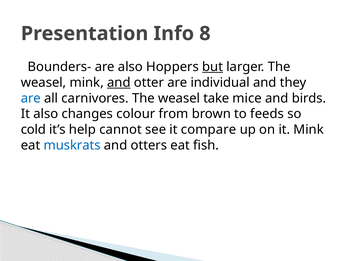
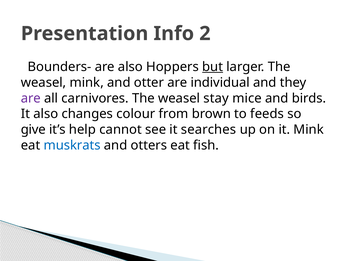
8: 8 -> 2 (205, 34)
and underline: present -> none (119, 83)
are colour: blue -> purple (31, 98)
take: take -> stay (216, 98)
cold: cold -> give (33, 130)
compare: compare -> searches (209, 130)
